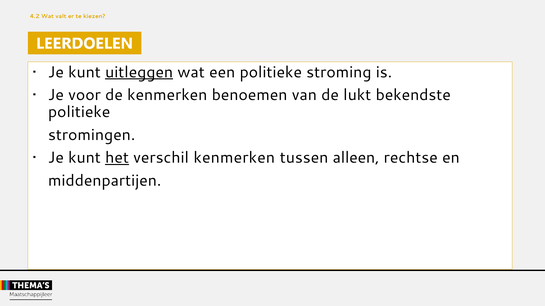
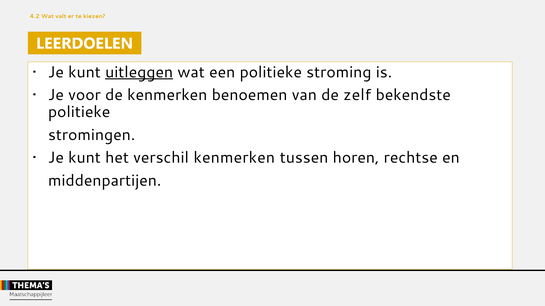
lukt: lukt -> zelf (357, 95)
het underline: present -> none (117, 158)
alleen: alleen -> horen (356, 158)
